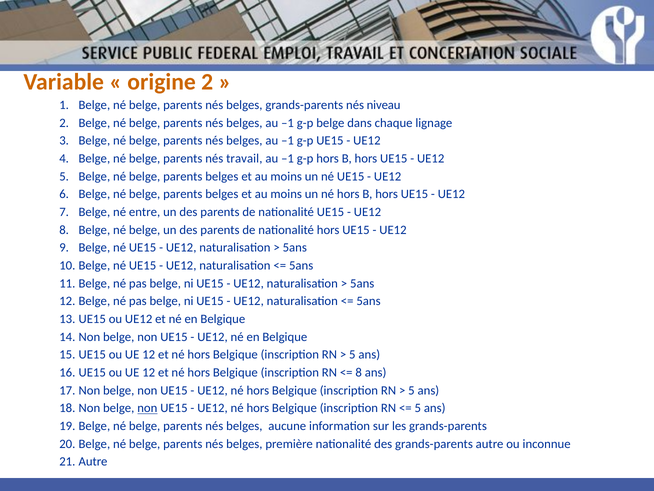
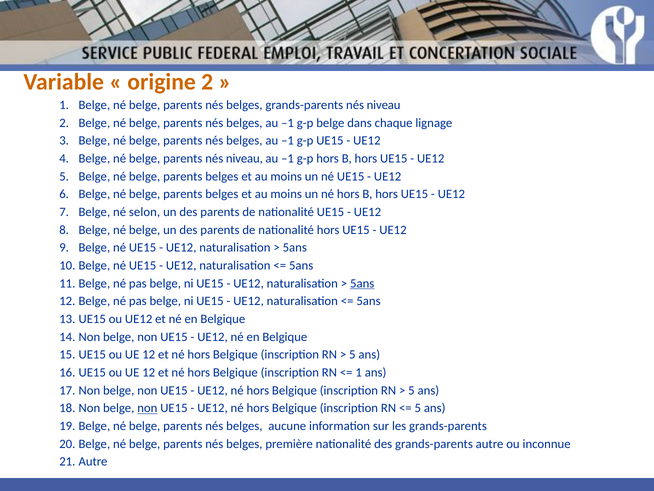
parents nés travail: travail -> niveau (244, 158)
entre: entre -> selon (145, 212)
5ans underline: none -> present (362, 283)
8: 8 -> 1 (359, 372)
